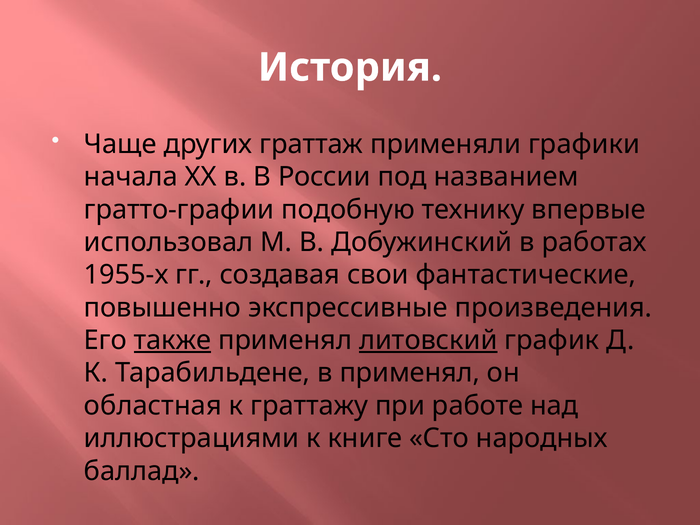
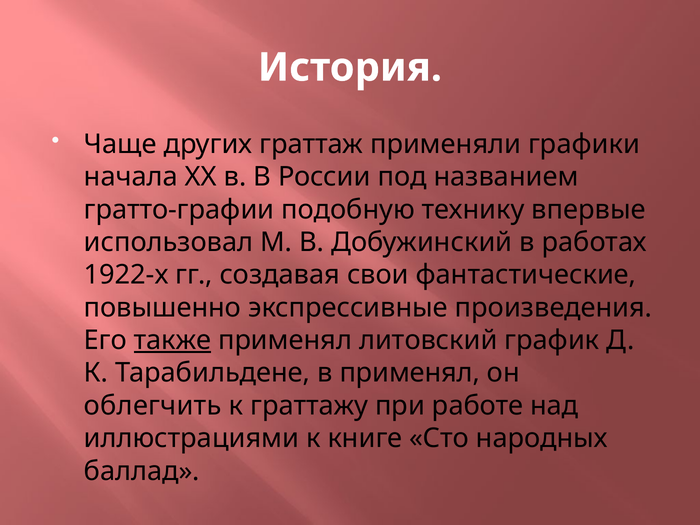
1955-х: 1955-х -> 1922-х (126, 275)
литовский underline: present -> none (428, 340)
областная: областная -> облегчить (153, 406)
